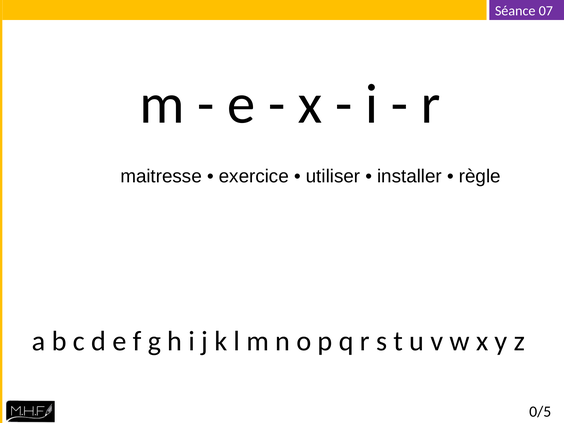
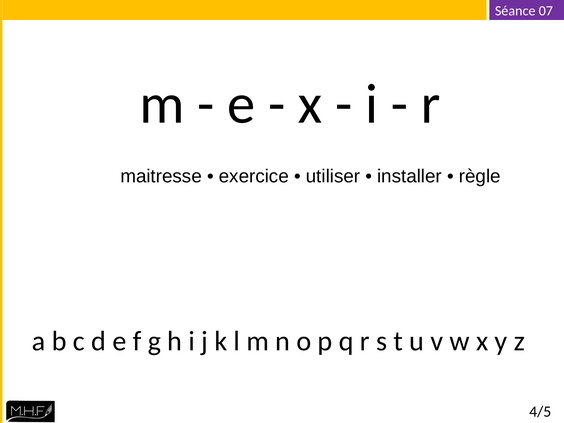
0/5: 0/5 -> 4/5 (540, 411)
